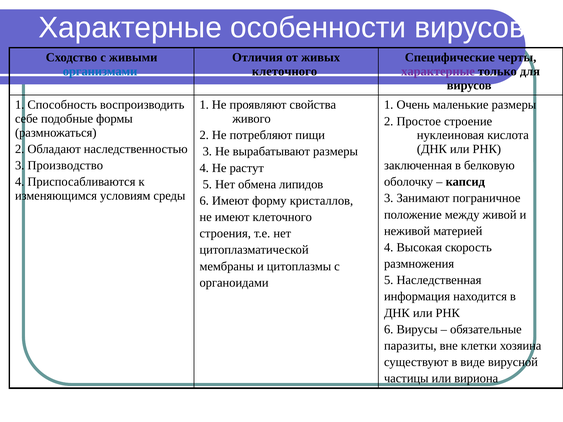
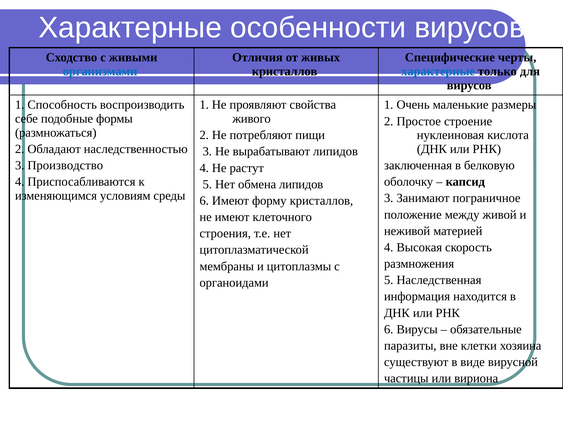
клеточного: клеточного -> кристаллов (285, 71)
характерные colour: purple -> blue (438, 71)
вырабатывают размеры: размеры -> липидов (335, 152)
